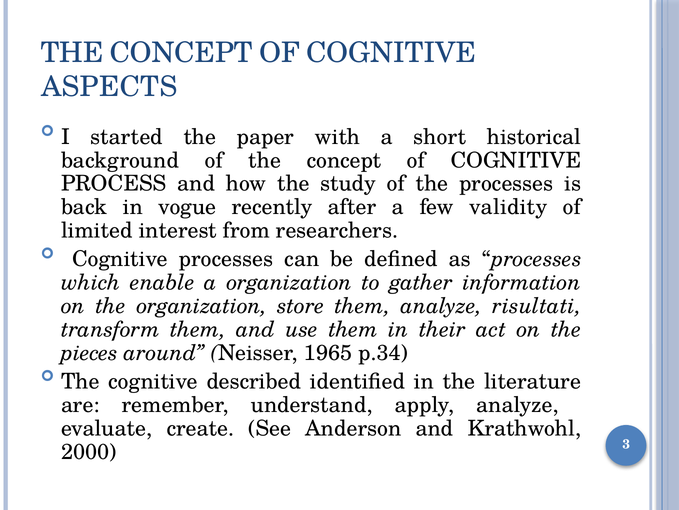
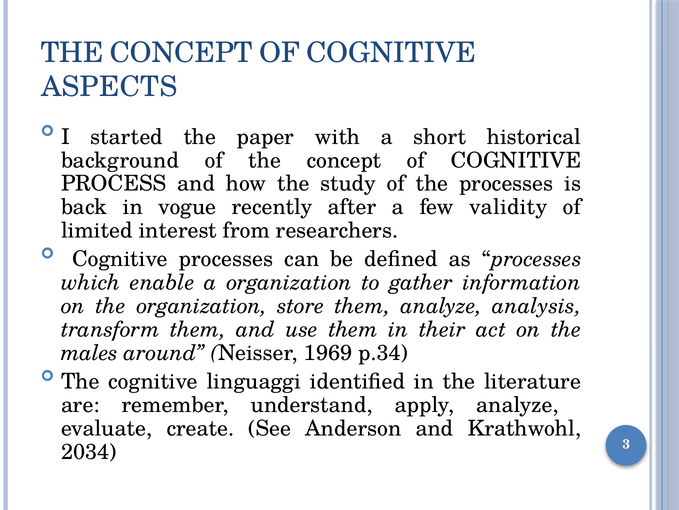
risultati: risultati -> analysis (537, 306)
pieces: pieces -> males (89, 353)
1965: 1965 -> 1969 (328, 353)
described: described -> linguaggi (254, 381)
2000: 2000 -> 2034 (89, 451)
